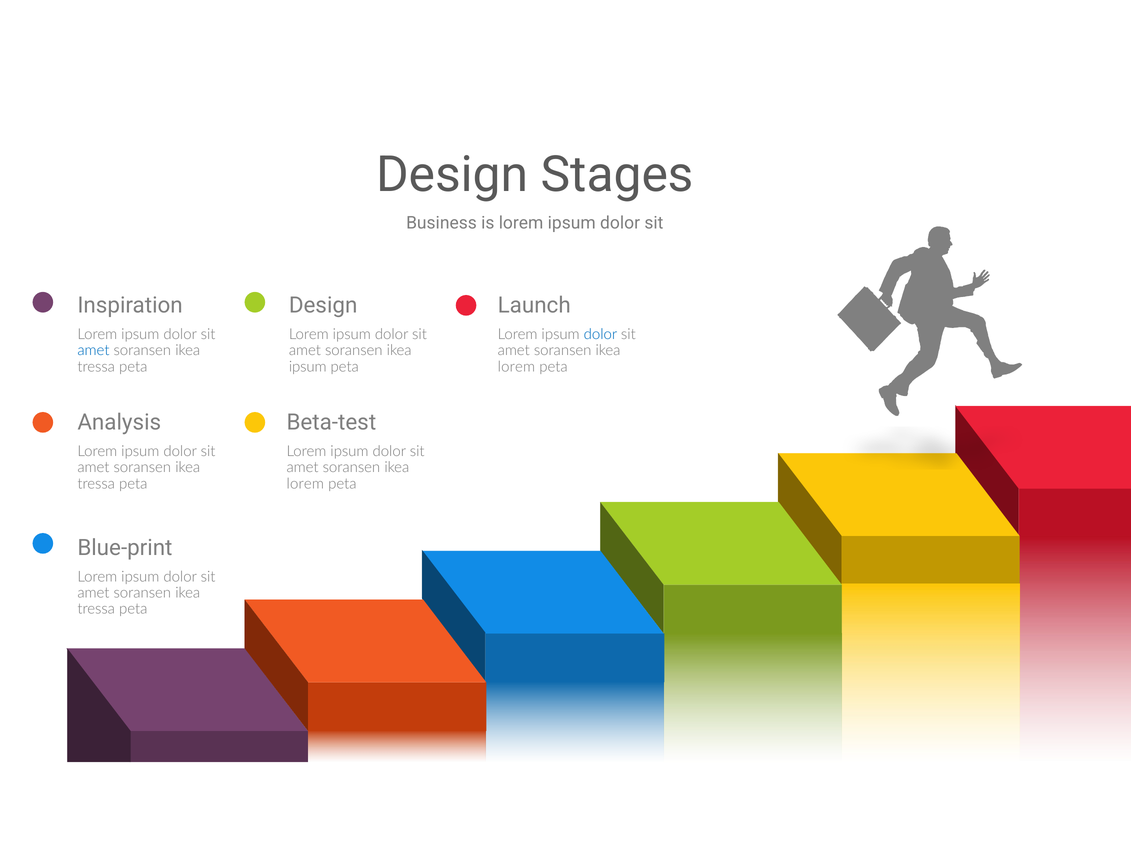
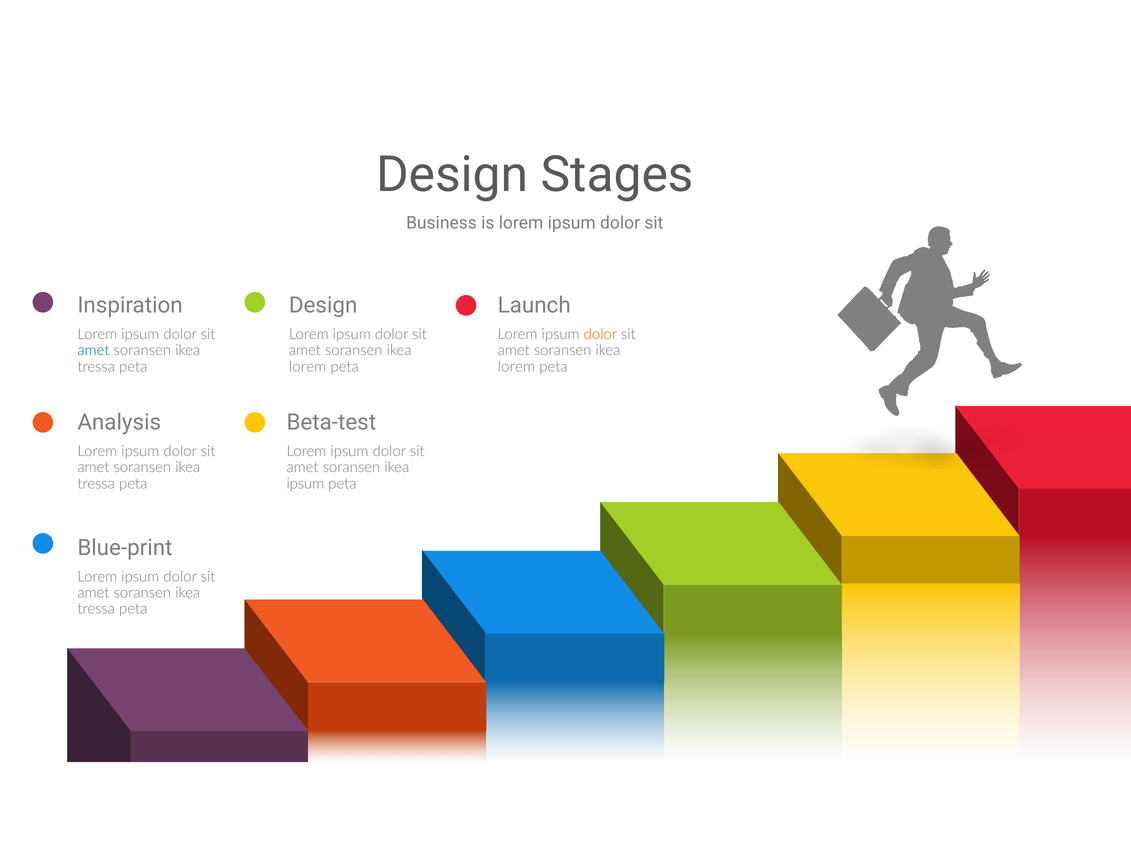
dolor colour: blue -> orange (600, 334)
ipsum: ipsum -> lorem (308, 367)
lorem: lorem -> ipsum (305, 484)
